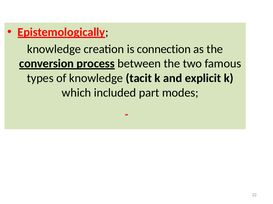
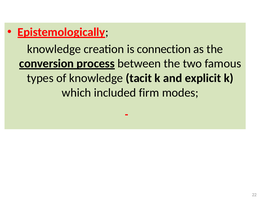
part: part -> firm (149, 93)
